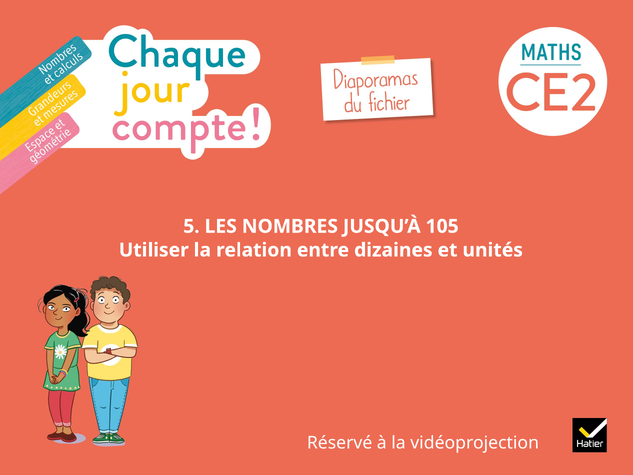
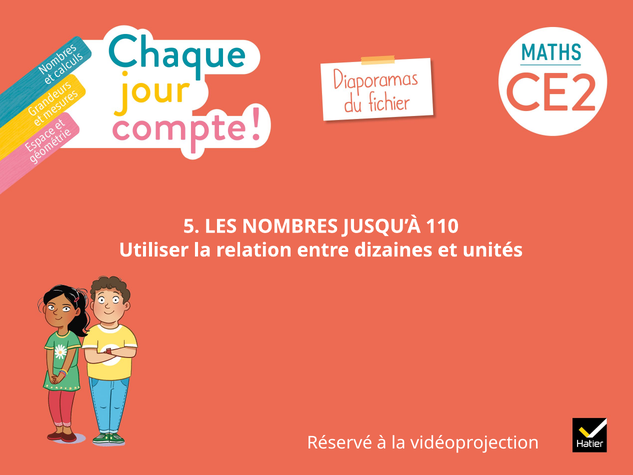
105: 105 -> 110 (442, 226)
